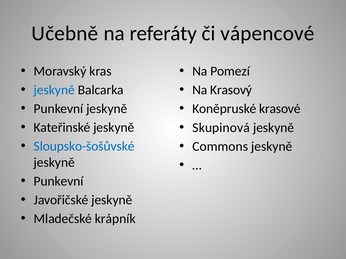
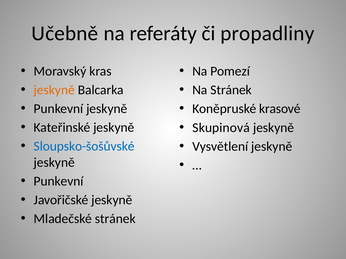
vápencové: vápencové -> propadliny (267, 33)
jeskyně colour: blue -> orange (54, 90)
Na Krasový: Krasový -> Stránek (231, 90)
Commons: Commons -> Vysvětlení (220, 147)
Mladečské krápník: krápník -> stránek (115, 219)
